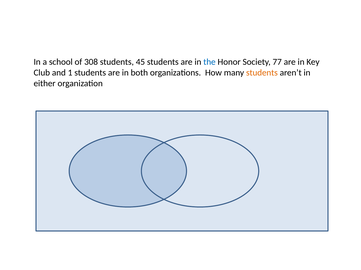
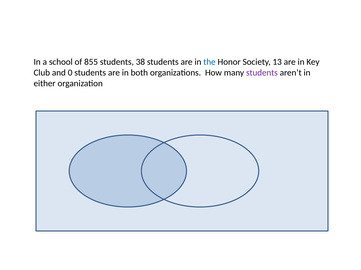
308: 308 -> 855 (91, 62)
45: 45 -> 38 (140, 62)
77: 77 -> 13 (277, 62)
1: 1 -> 0 (70, 73)
students colour: orange -> purple (262, 73)
